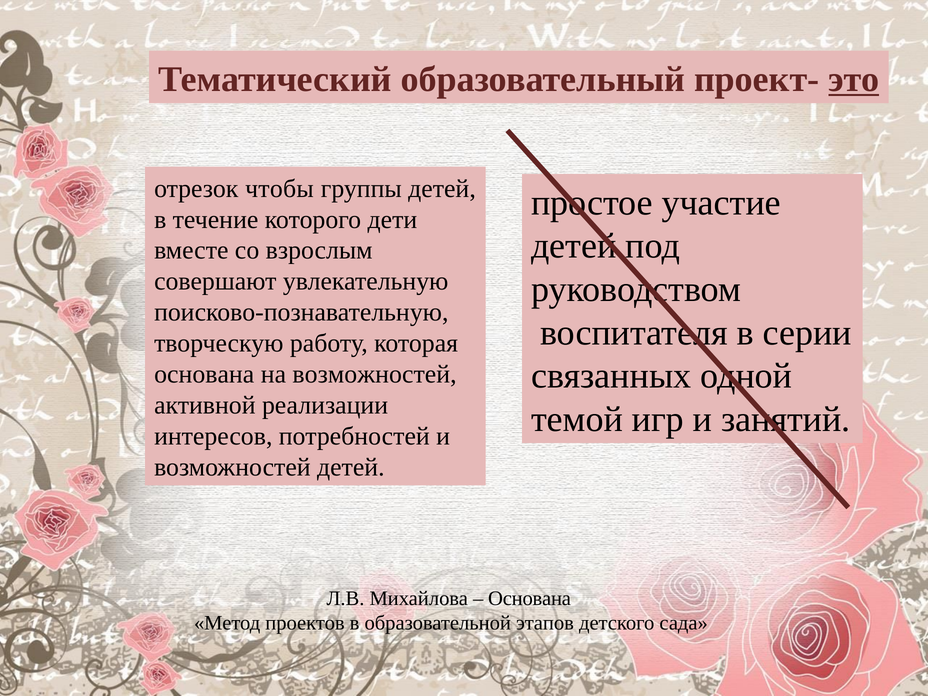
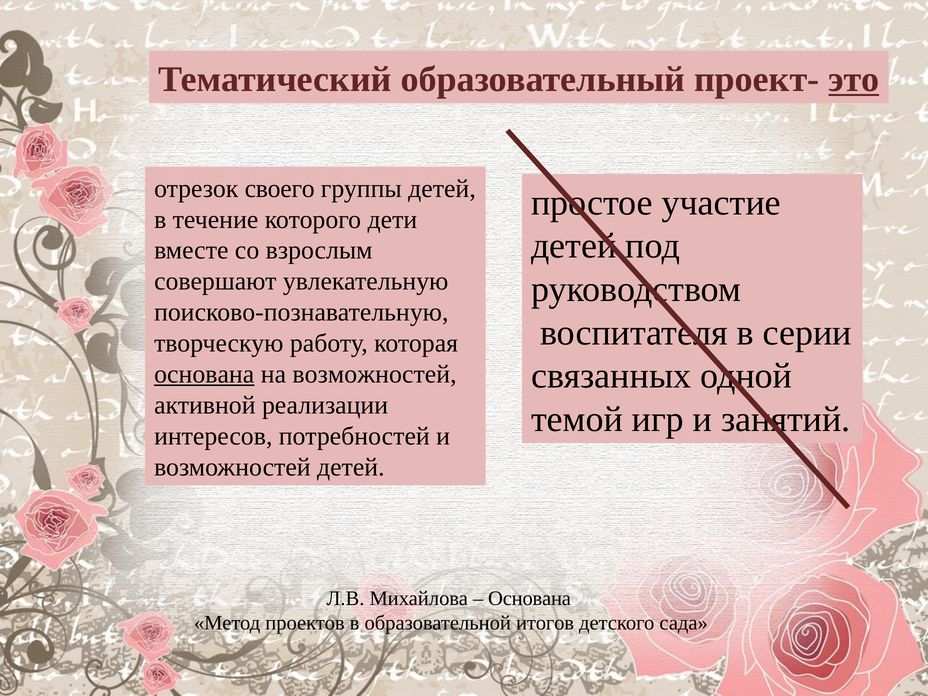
чтобы: чтобы -> своего (280, 189)
основана underline: none -> present (204, 374)
этапов: этапов -> итогов (545, 623)
